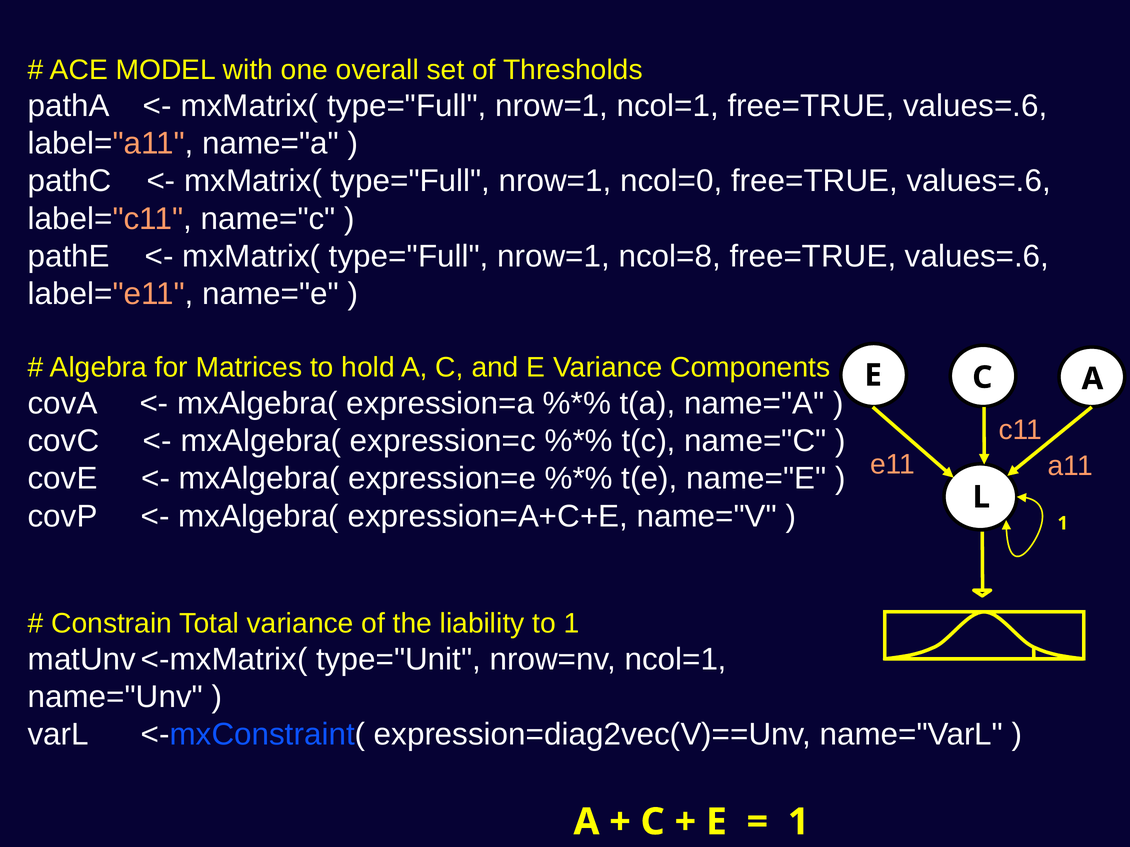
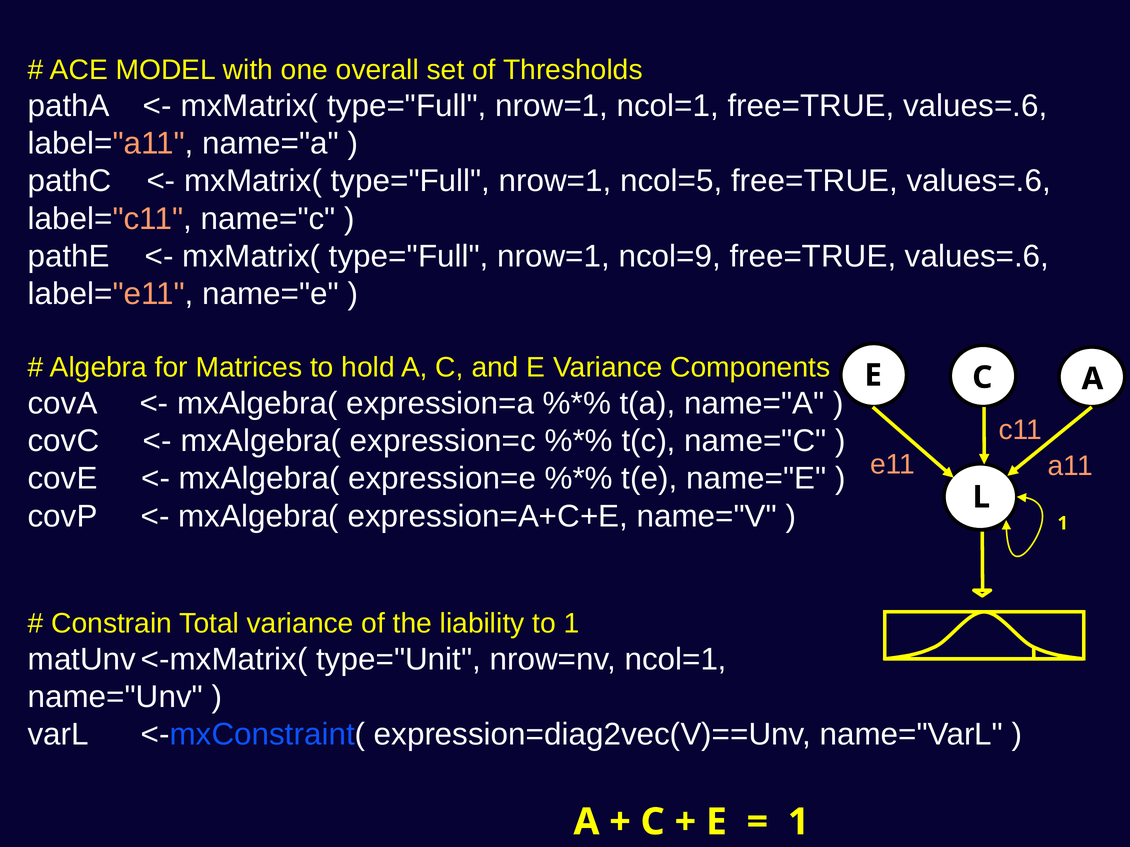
ncol=0: ncol=0 -> ncol=5 (671, 181)
ncol=8: ncol=8 -> ncol=9 (670, 256)
